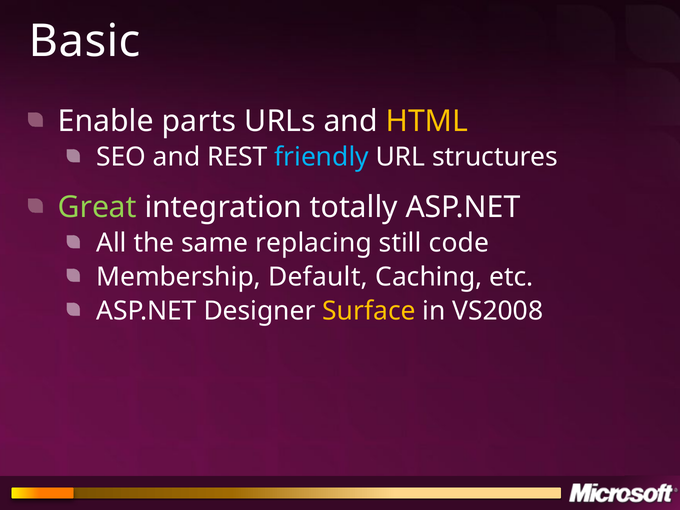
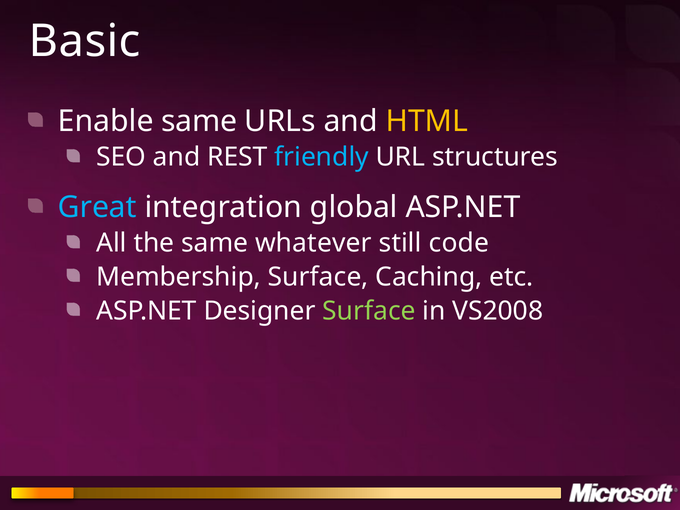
Enable parts: parts -> same (199, 121)
Great colour: light green -> light blue (97, 207)
totally: totally -> global (354, 207)
replacing: replacing -> whatever (313, 243)
Membership Default: Default -> Surface (318, 277)
Surface colour: yellow -> light green (369, 311)
